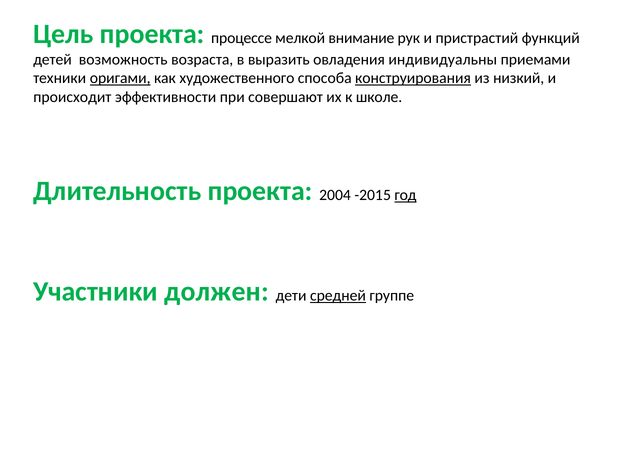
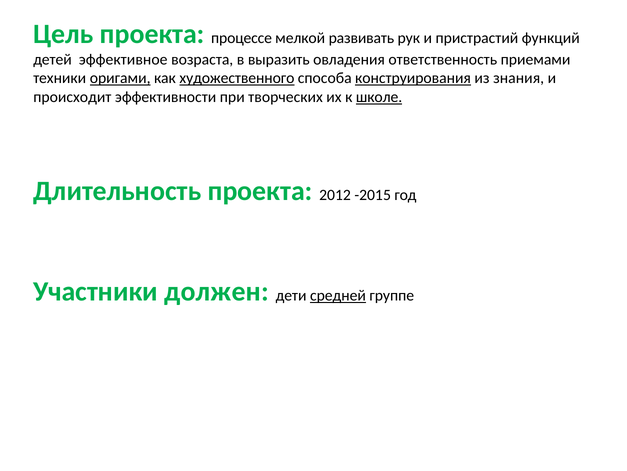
внимание: внимание -> развивать (361, 38)
возможность: возможность -> эффективное (123, 59)
индивидуальны: индивидуальны -> ответственность (443, 59)
художественного underline: none -> present (237, 78)
низкий: низкий -> знания (519, 78)
совершают: совершают -> творческих (286, 97)
школе underline: none -> present (379, 97)
2004: 2004 -> 2012 (335, 195)
год underline: present -> none (405, 195)
